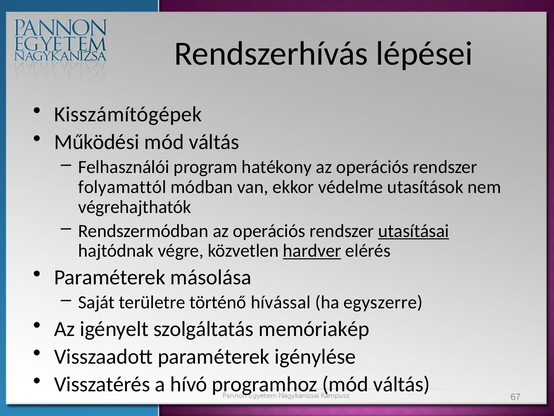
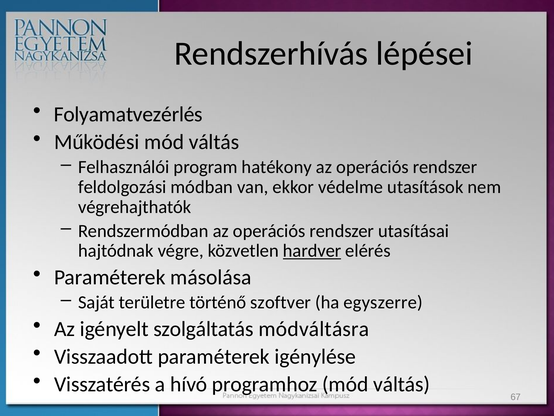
Kisszámítógépek: Kisszámítógépek -> Folyamatvezérlés (128, 114)
folyamattól: folyamattól -> feldolgozási (122, 187)
utasításai underline: present -> none (414, 231)
hívással: hívással -> szoftver (281, 302)
memóriakép: memóriakép -> módváltásra (314, 329)
